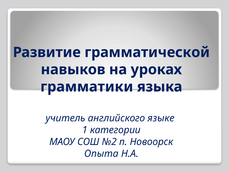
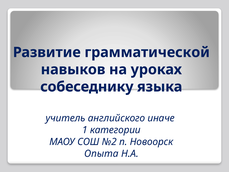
грамматики: грамматики -> собеседнику (87, 87)
языке: языке -> иначе (161, 118)
